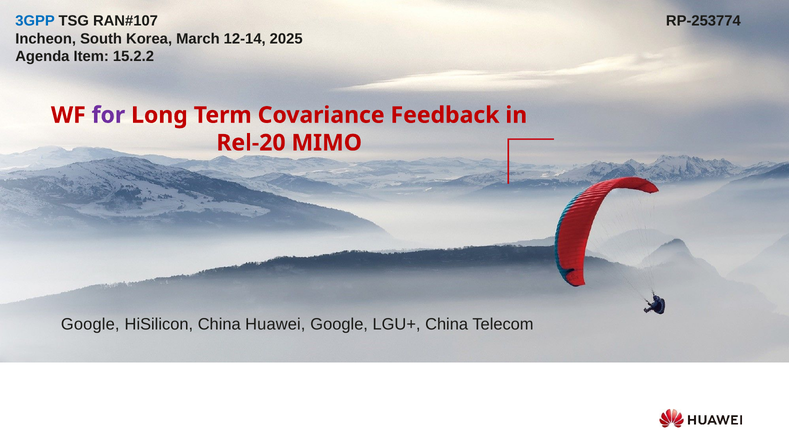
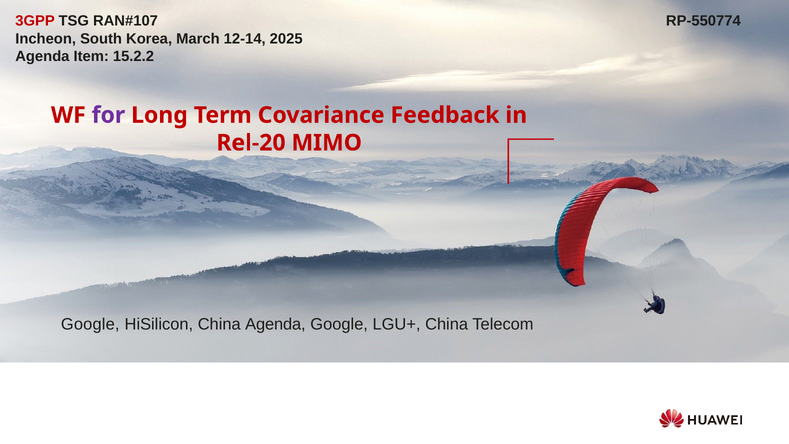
3GPP colour: blue -> red (35, 21)
RP-253774: RP-253774 -> RP-550774 (703, 21)
China Huawei: Huawei -> Agenda (275, 324)
